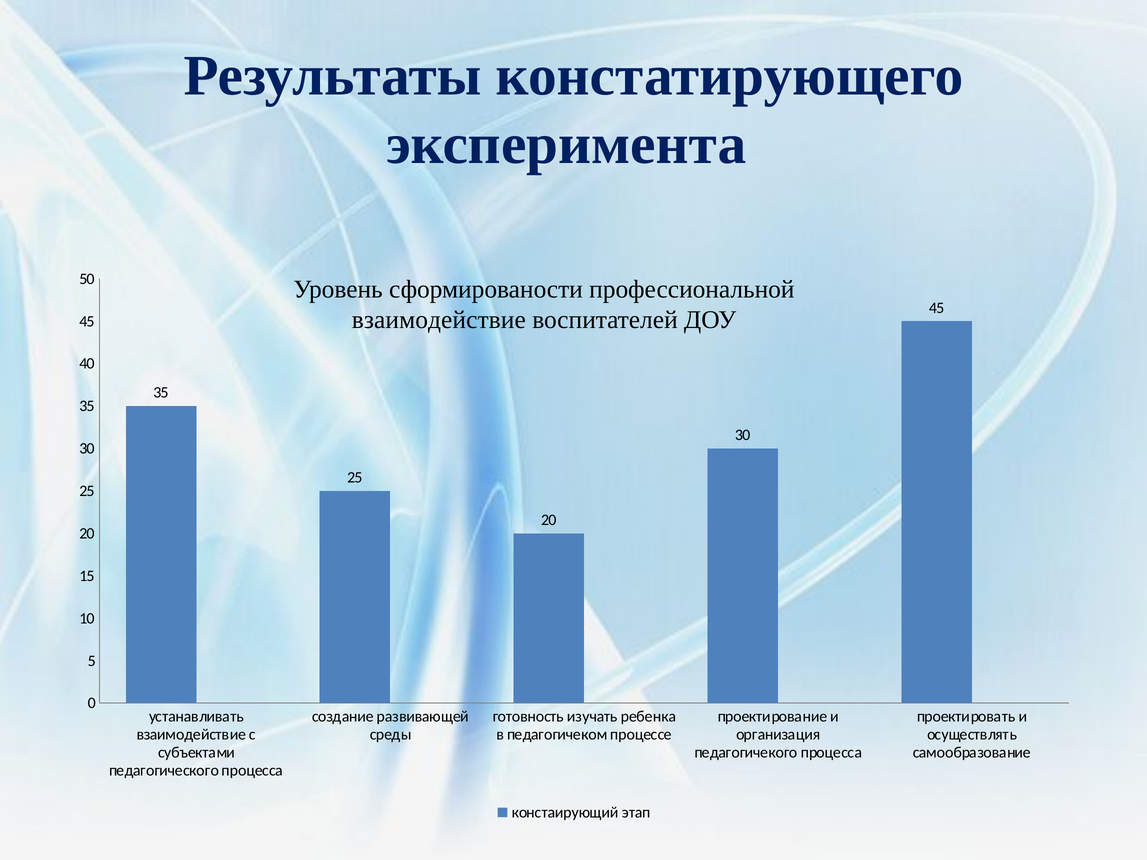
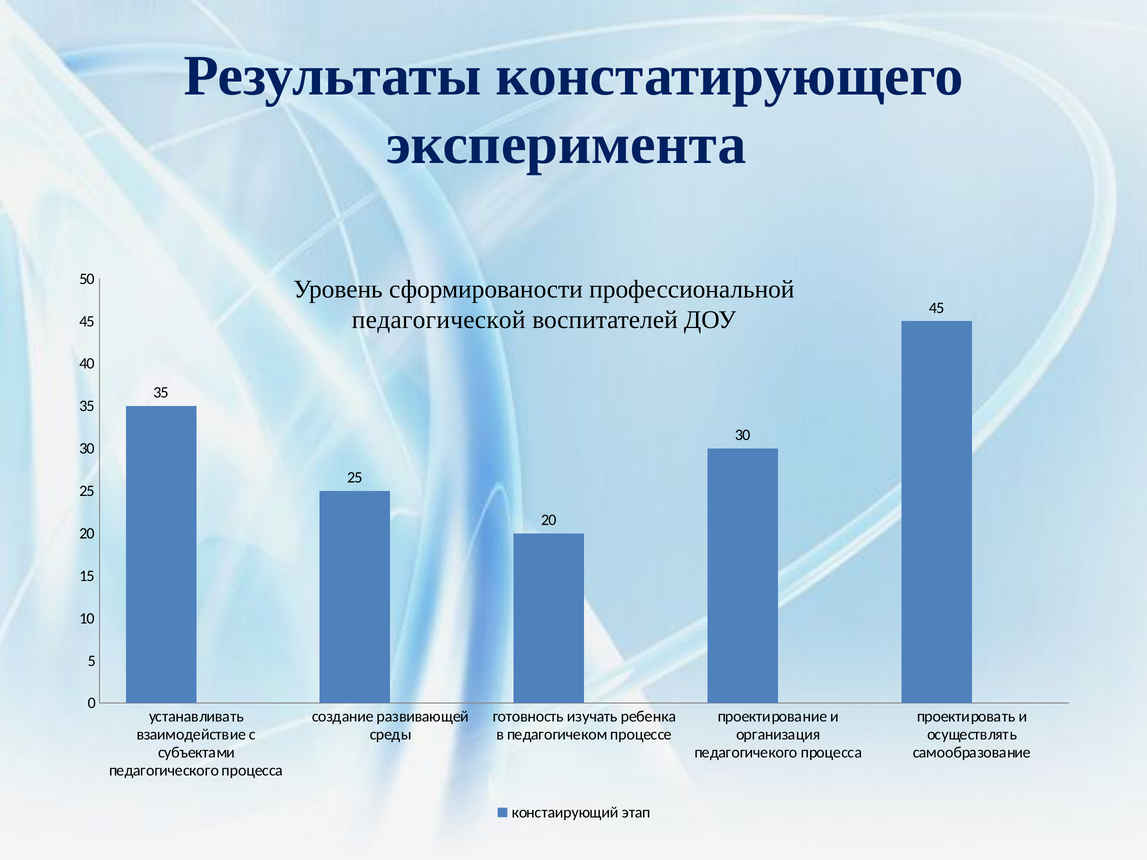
взаимодействие: взаимодействие -> педагогической (439, 320)
